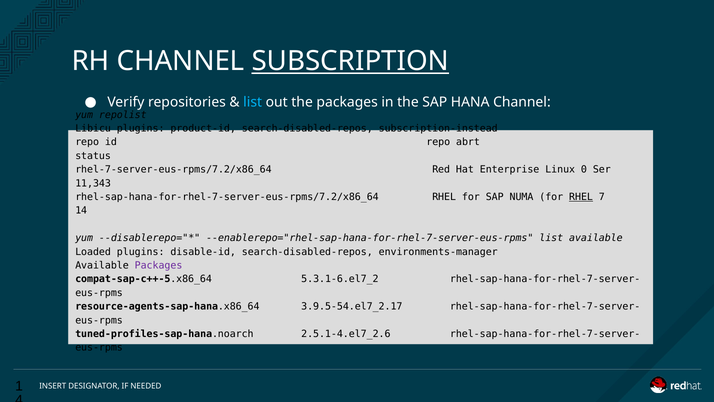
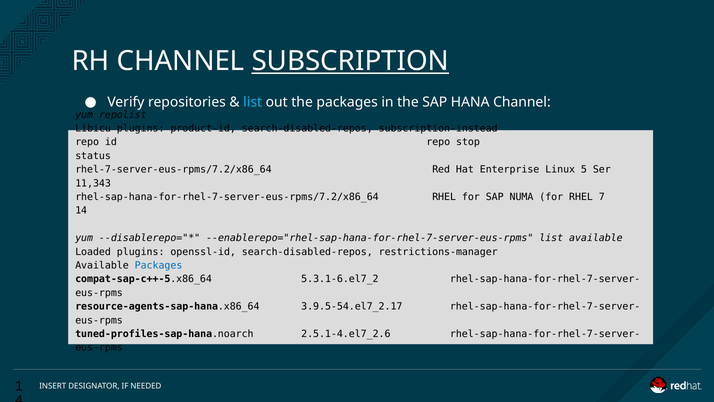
abrt: abrt -> stop (468, 142)
0: 0 -> 5 (584, 169)
RHEL underline: present -> none (581, 197)
disable-id: disable-id -> openssl-id (203, 252)
environments-manager: environments-manager -> restrictions-manager (438, 252)
Packages colour: purple -> blue (159, 265)
